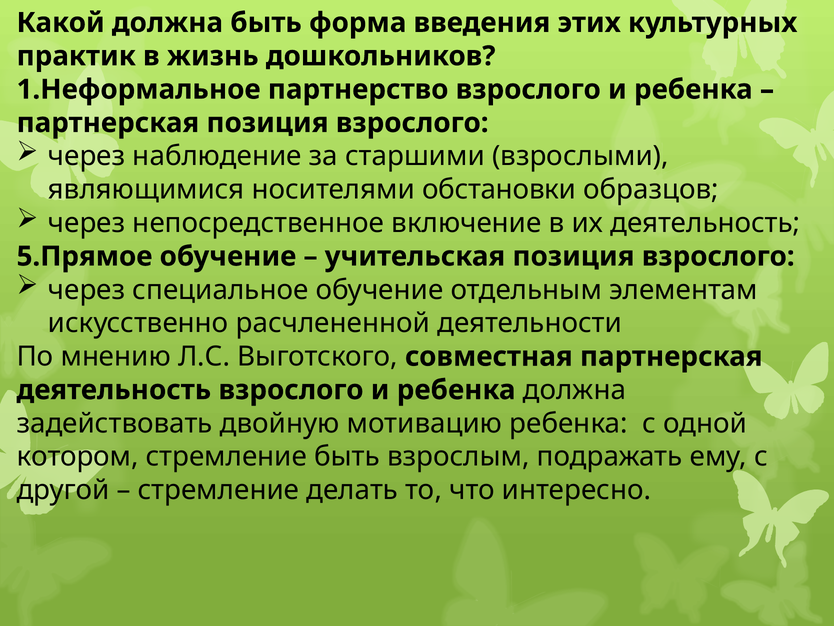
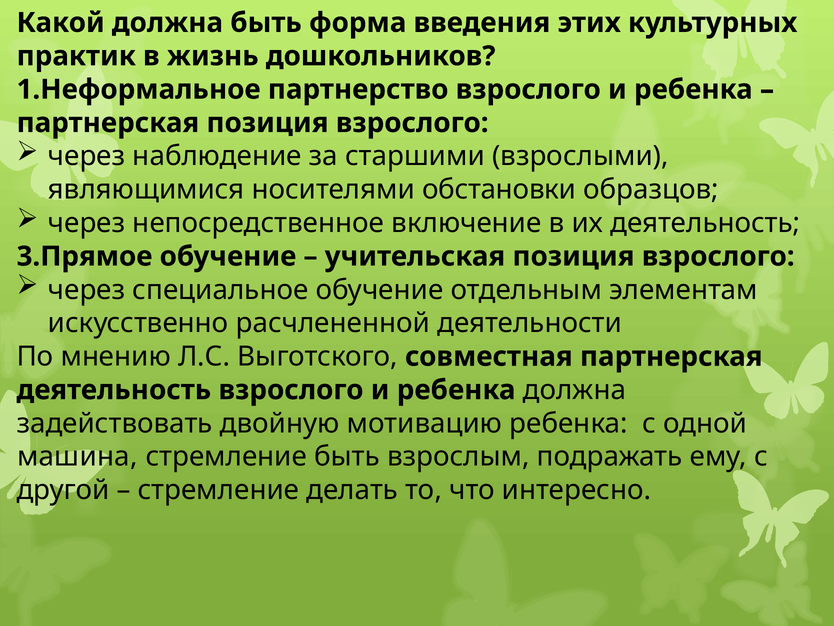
5.Прямое: 5.Прямое -> 3.Прямое (85, 256)
котором: котором -> машина (77, 456)
